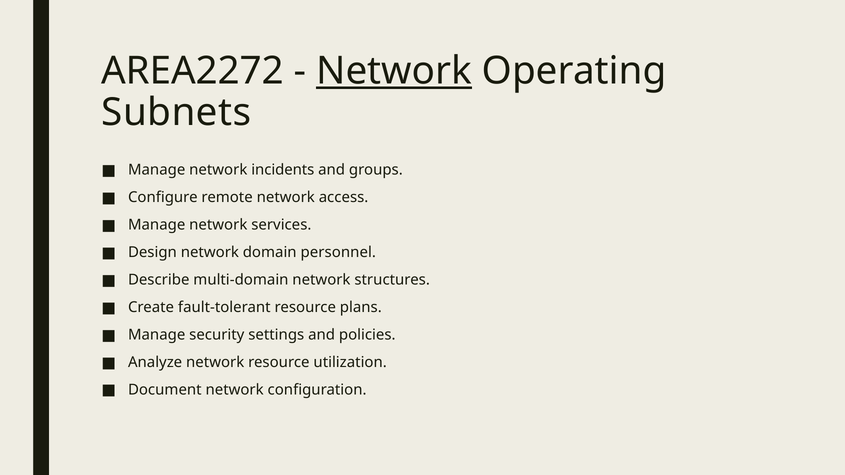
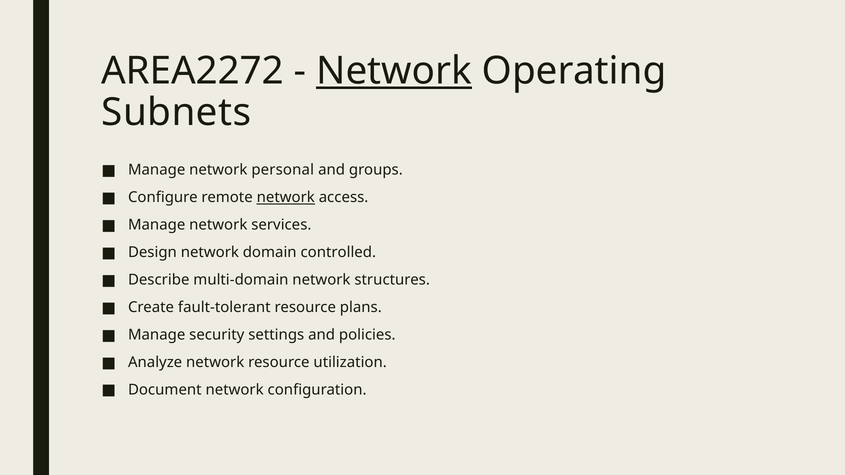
incidents: incidents -> personal (283, 170)
network underline: none -> present (286, 198)
personnel: personnel -> controlled (338, 253)
